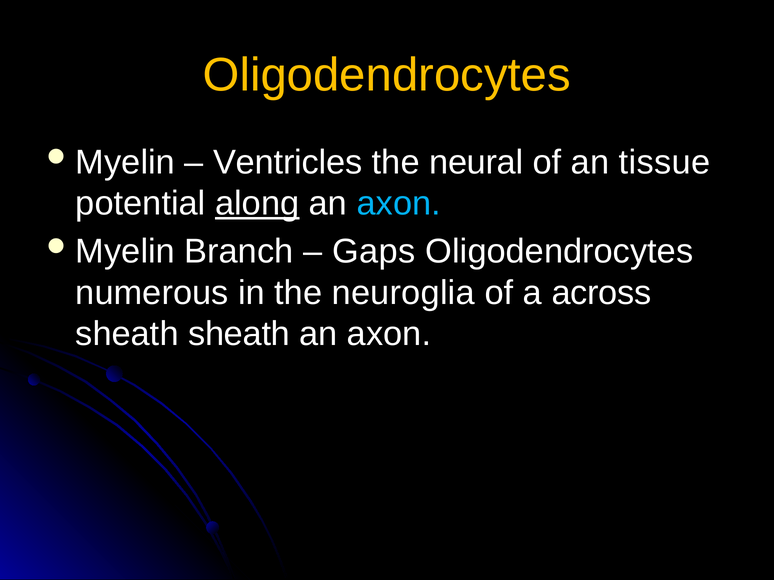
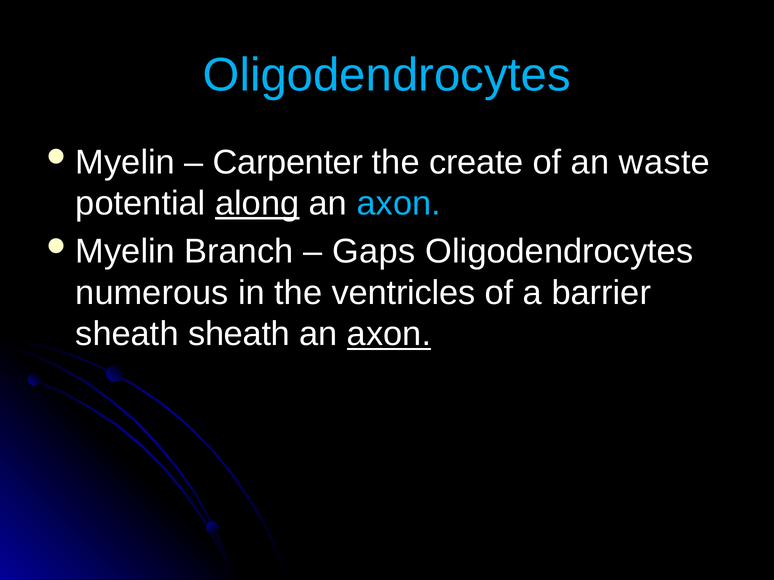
Oligodendrocytes colour: yellow -> light blue (387, 75)
Ventricles: Ventricles -> Carpenter (288, 162)
neural: neural -> create (476, 162)
tissue: tissue -> waste (664, 162)
neuroglia: neuroglia -> ventricles (404, 293)
across: across -> barrier (601, 293)
axon underline: none -> present (389, 334)
